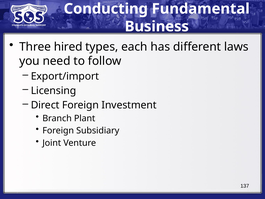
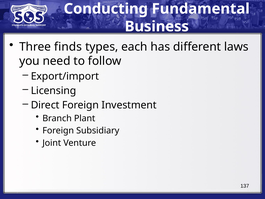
hired: hired -> finds (68, 47)
